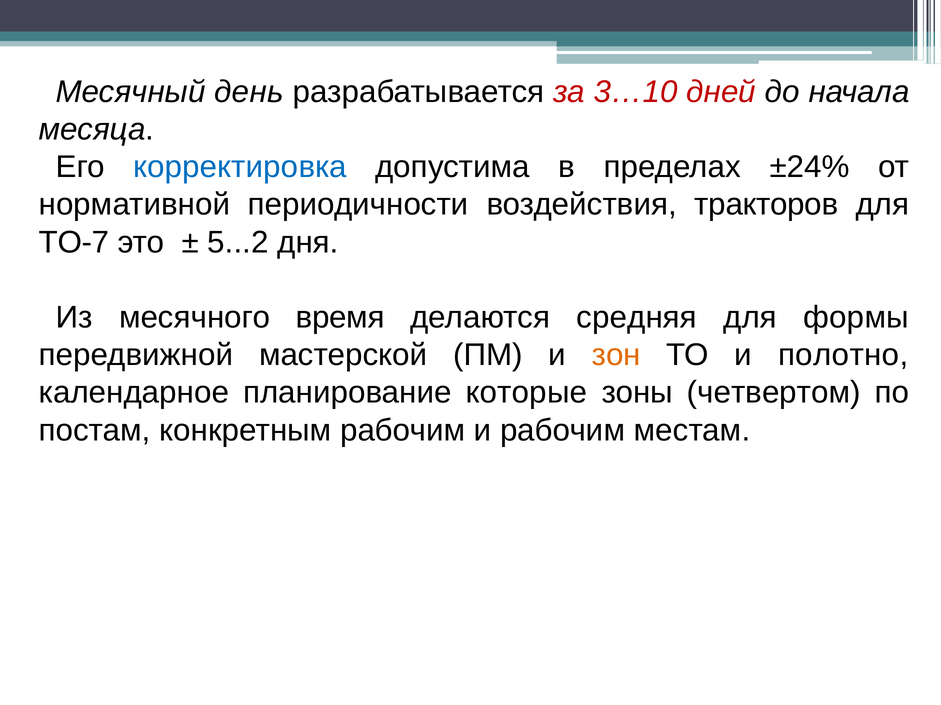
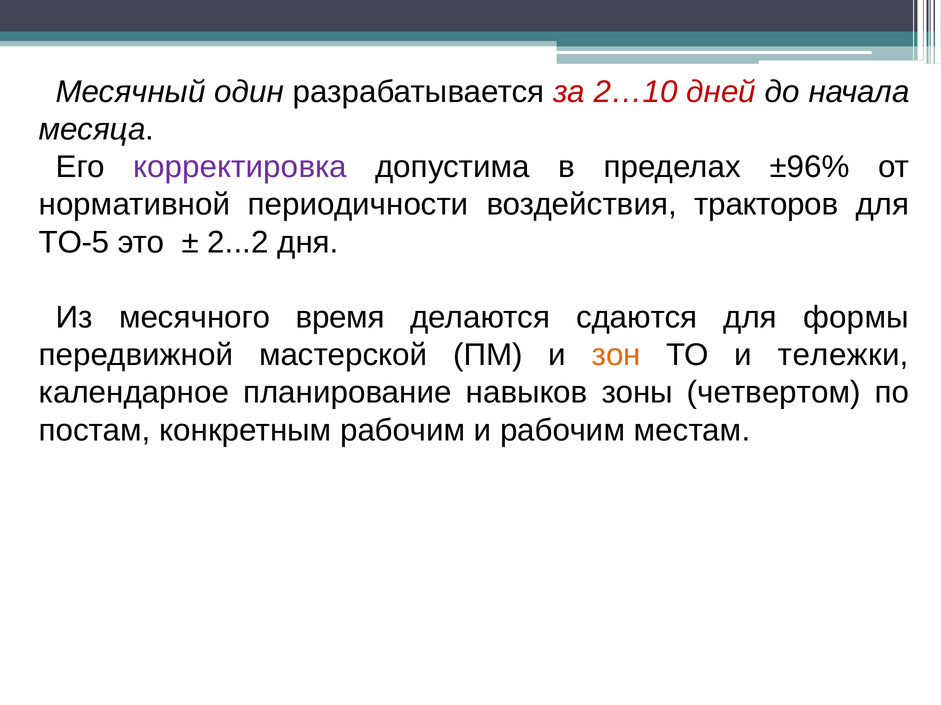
день: день -> один (249, 92)
3…10: 3…10 -> 2…10 (636, 92)
корректировка colour: blue -> purple (240, 167)
±24%: ±24% -> ±96% (810, 167)
ТО-7: ТО-7 -> ТО-5 (74, 242)
5...2: 5...2 -> 2...2 (238, 242)
средняя: средняя -> сдаются (637, 318)
полотно: полотно -> тележки (843, 355)
которые: которые -> навыков (527, 393)
